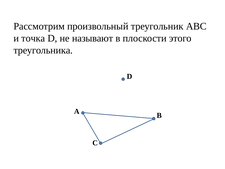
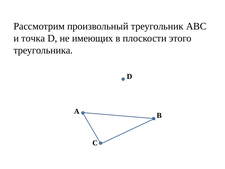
называют: называют -> имеющих (93, 38)
